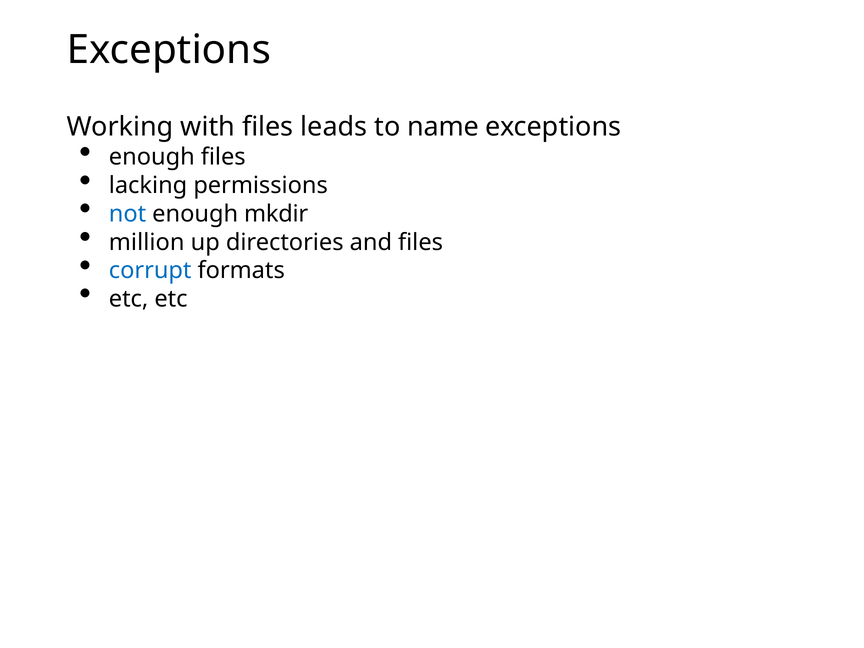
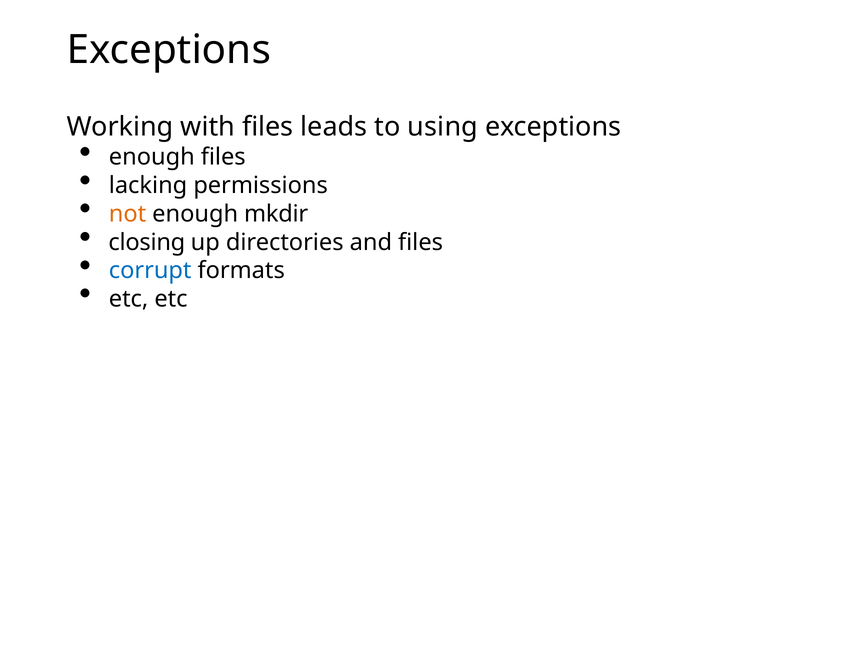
name: name -> using (443, 127)
not colour: blue -> orange (128, 214)
million: million -> closing (147, 242)
